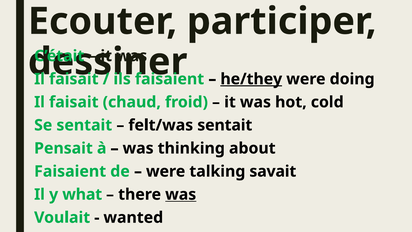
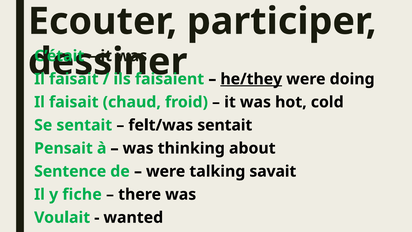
Faisaient: Faisaient -> Sentence (70, 171)
what: what -> fiche (82, 194)
was underline: present -> none (181, 194)
